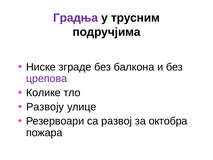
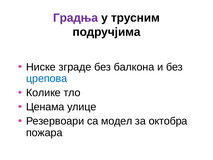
црепова colour: purple -> blue (47, 78)
Развоју: Развоју -> Ценама (45, 107)
развој: развој -> модел (117, 121)
